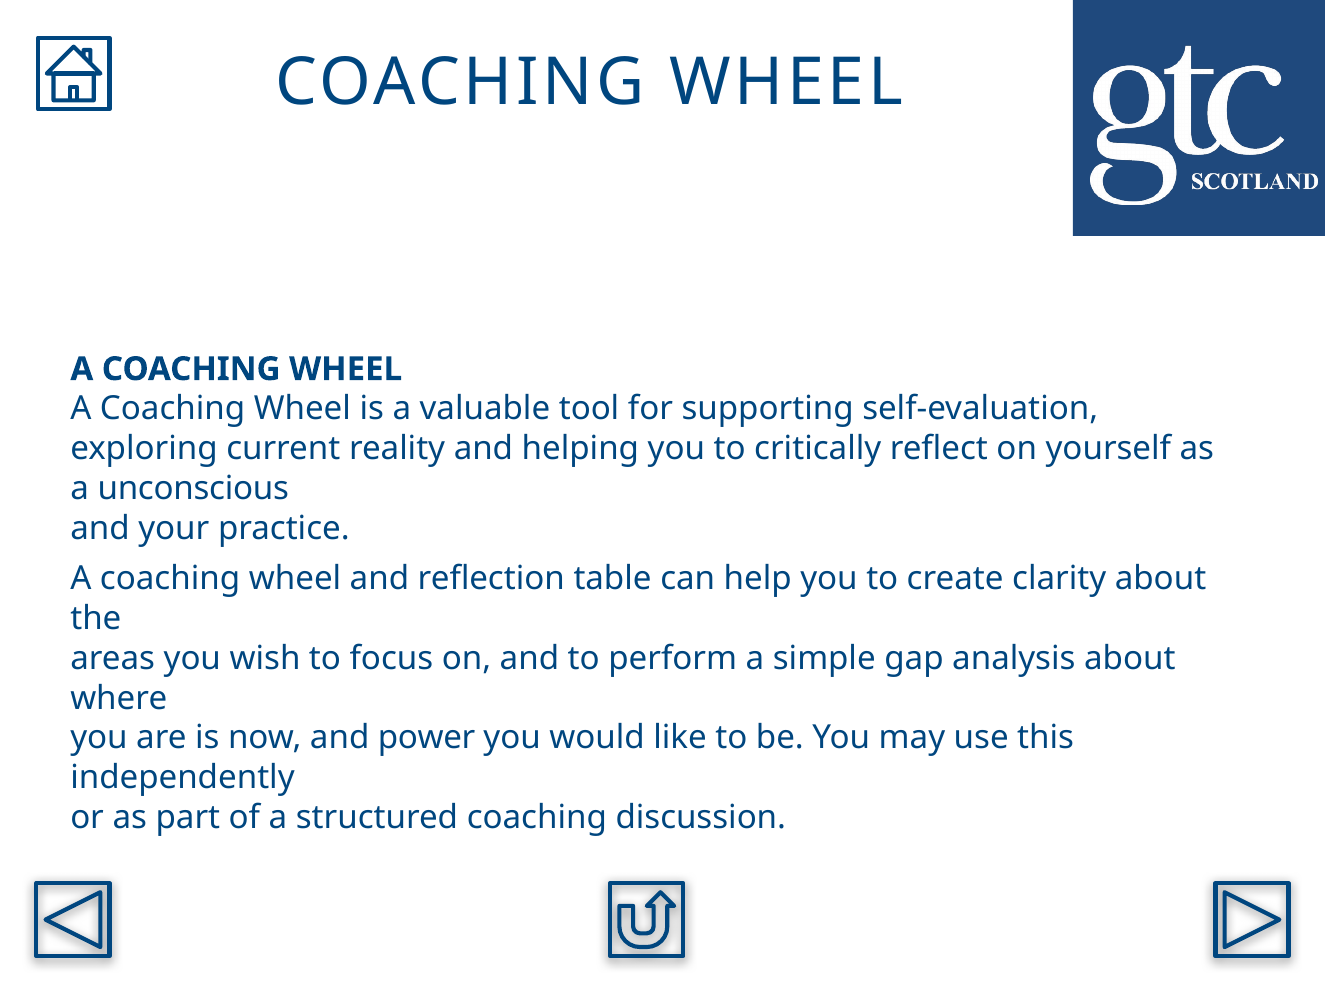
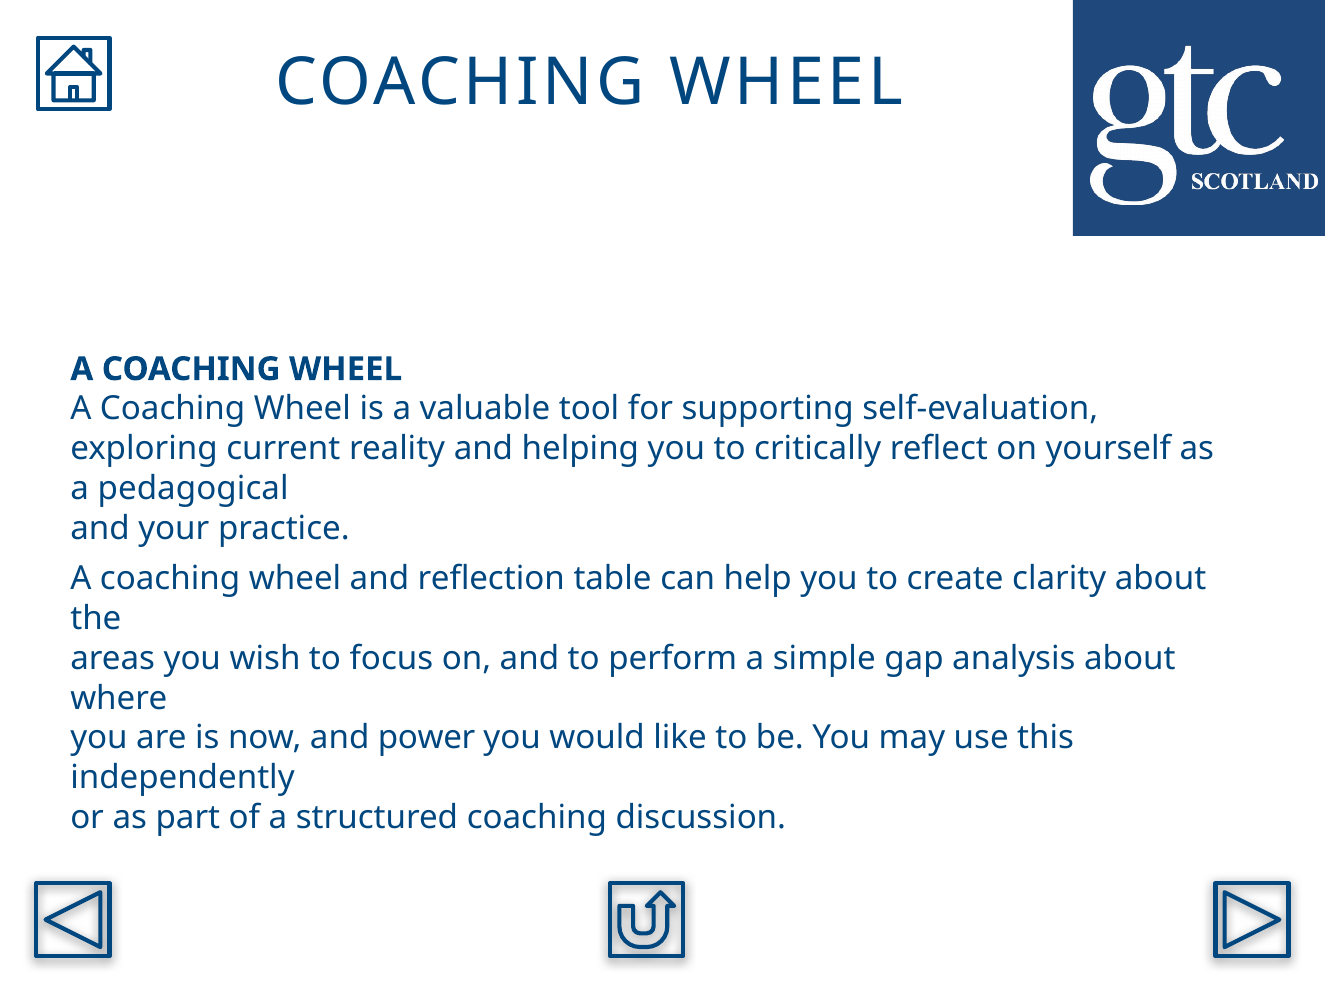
unconscious: unconscious -> pedagogical (193, 488)
